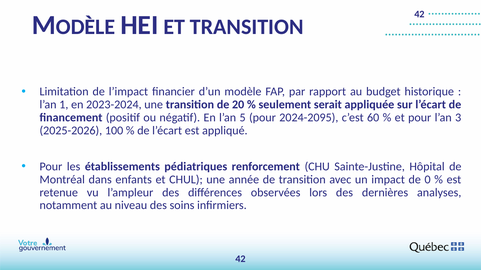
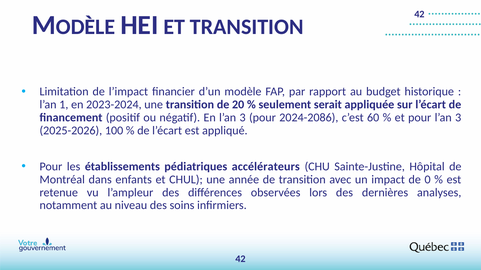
En l’an 5: 5 -> 3 (243, 118)
2024-2095: 2024-2095 -> 2024-2086 (309, 118)
renforcement: renforcement -> accélérateurs (266, 167)
